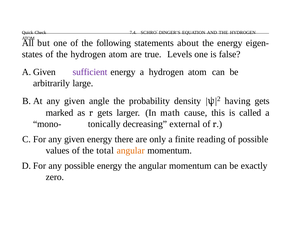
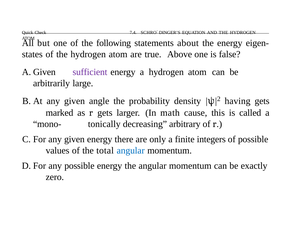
Levels: Levels -> Above (180, 54)
external: external -> arbitrary (185, 124)
reading: reading -> integers (211, 139)
angular colour: orange -> blue (131, 150)
